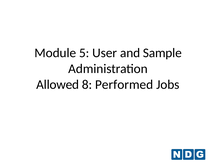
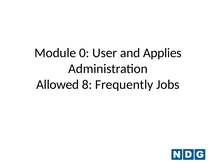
5: 5 -> 0 (84, 53)
Sample: Sample -> Applies (162, 53)
Performed: Performed -> Frequently (124, 85)
